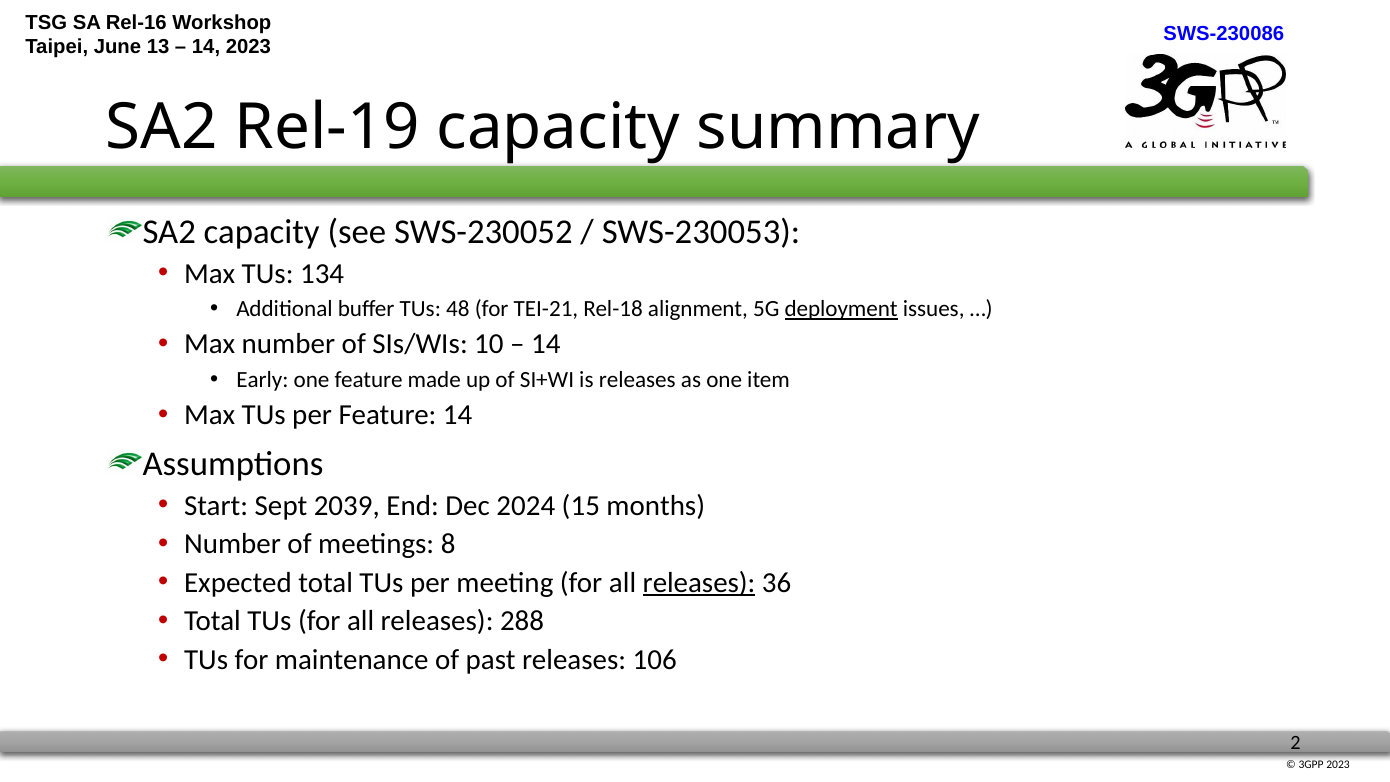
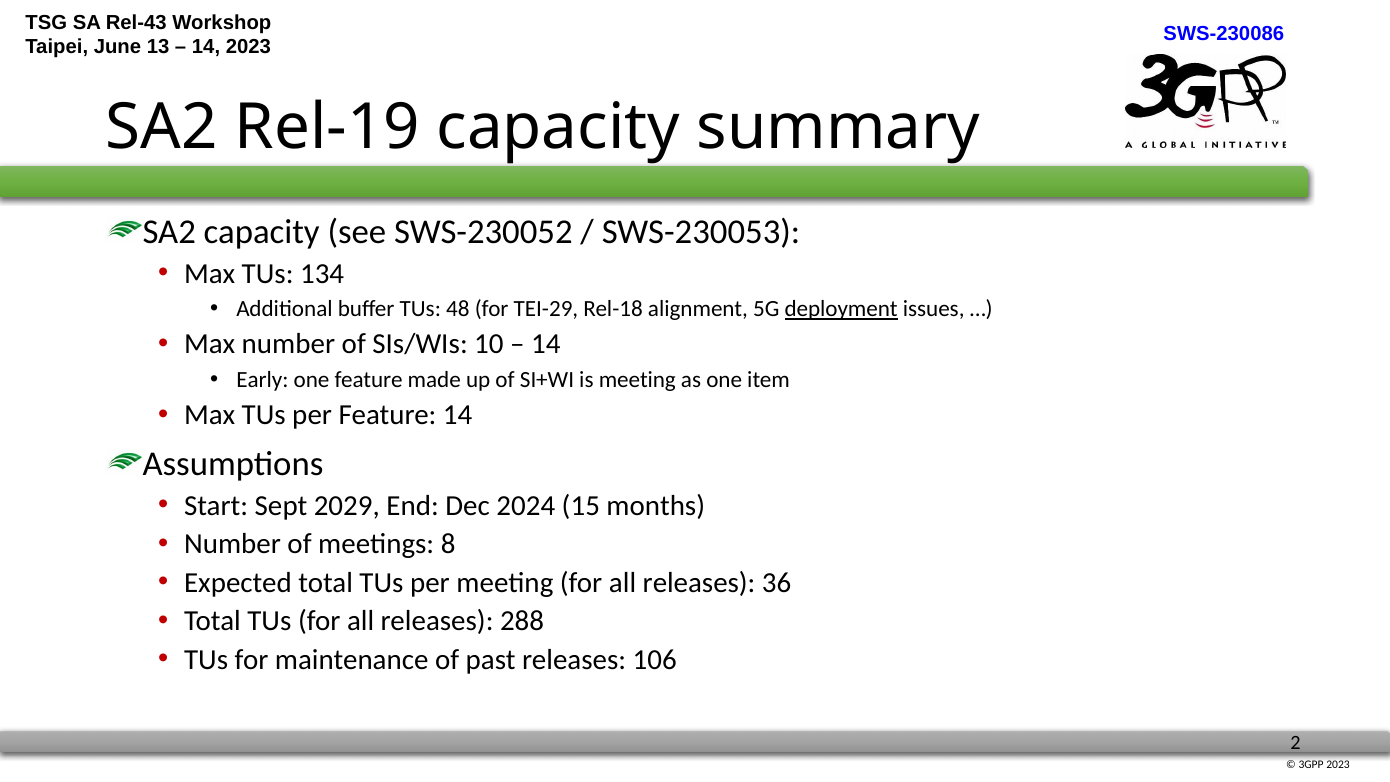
Rel-16: Rel-16 -> Rel-43 (136, 23)
TEI-21: TEI-21 -> TEI-29 (546, 309)
is releases: releases -> meeting (637, 380)
2039: 2039 -> 2029 (347, 505)
releases underline: present -> none (699, 582)
